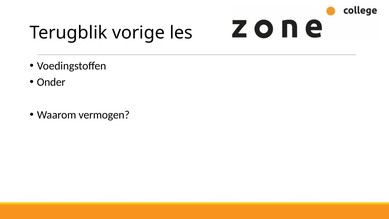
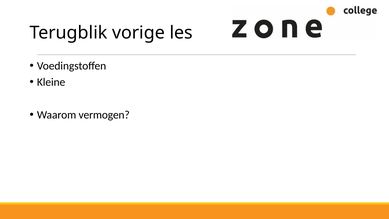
Onder: Onder -> Kleine (51, 82)
